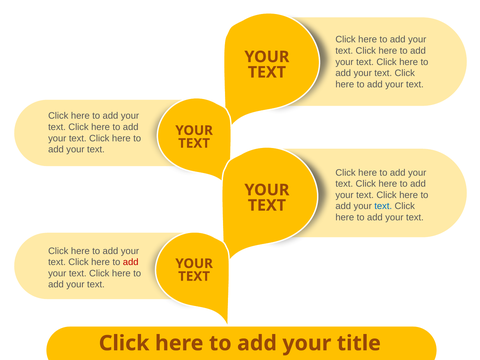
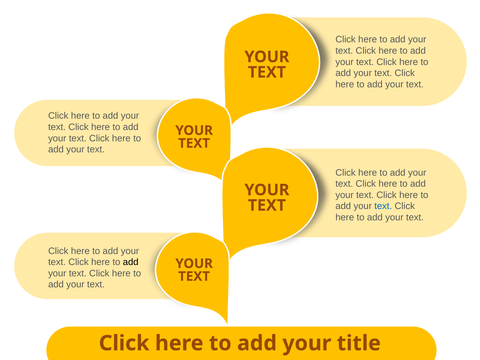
add colour: red -> black (131, 262)
